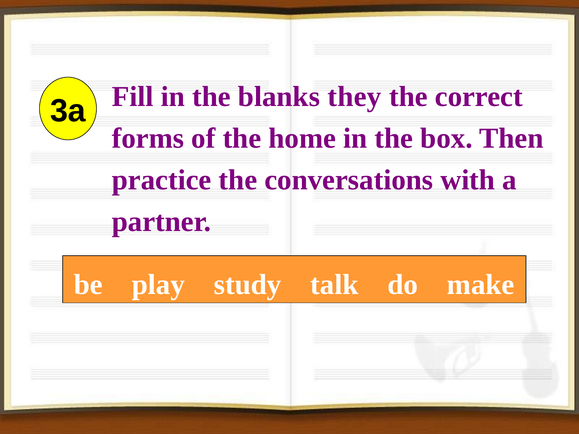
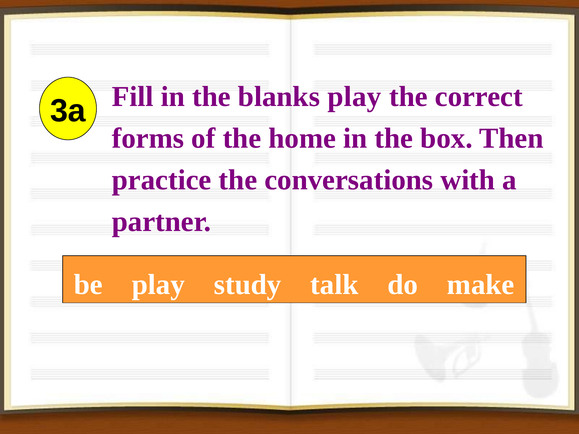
blanks they: they -> play (354, 97)
